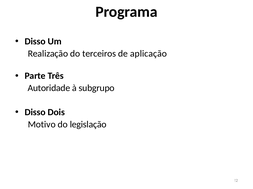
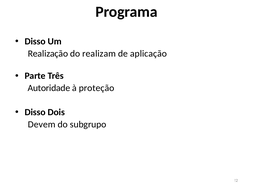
terceiros: terceiros -> realizam (99, 54)
subgrupo: subgrupo -> proteção (97, 88)
Motivo: Motivo -> Devem (42, 125)
legislação: legislação -> subgrupo (88, 125)
